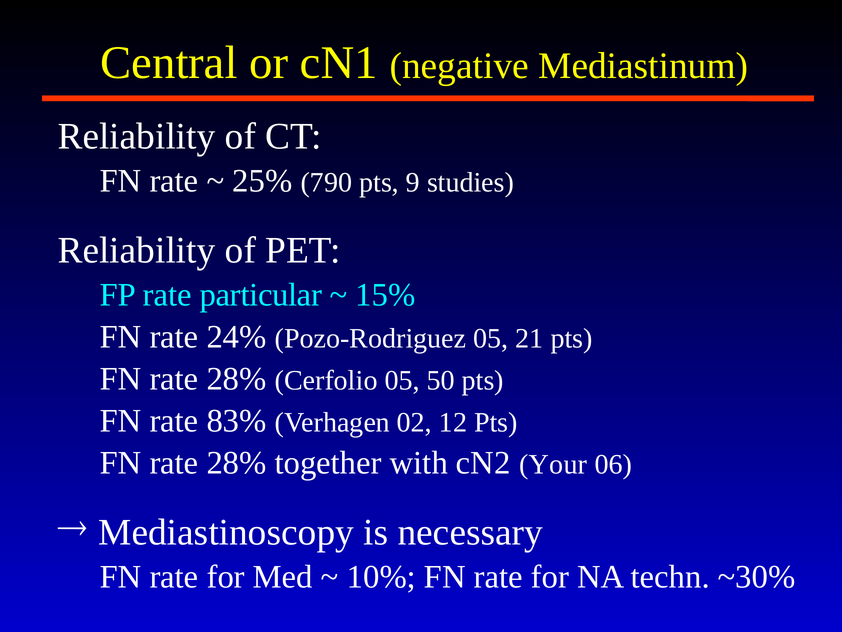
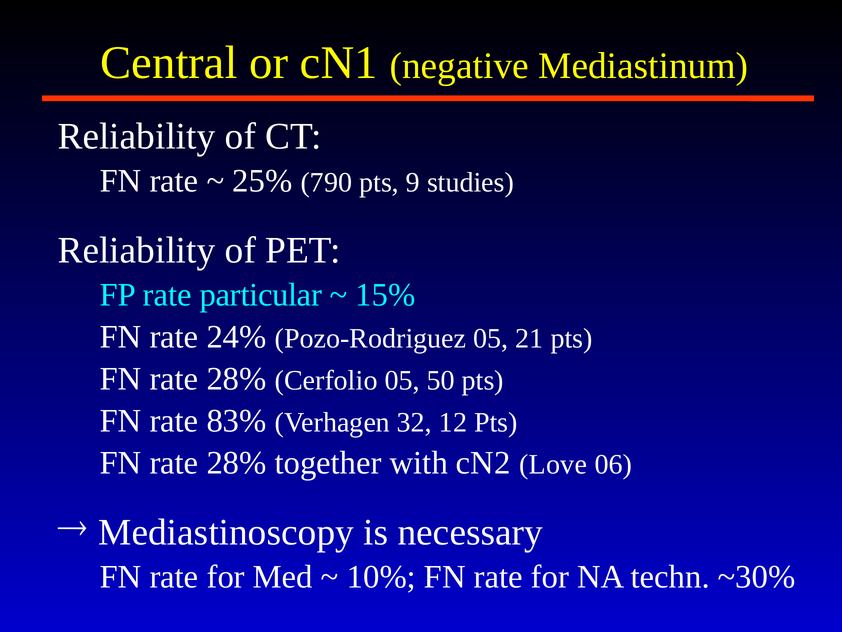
02: 02 -> 32 (414, 422)
Your: Your -> Love (553, 464)
